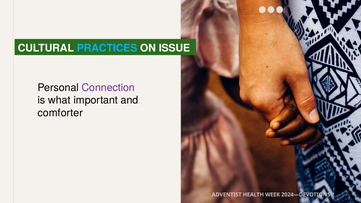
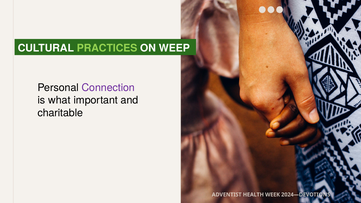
PRACTICES colour: light blue -> light green (107, 48)
ISSUE: ISSUE -> WEEP (174, 48)
comforter: comforter -> charitable (60, 113)
